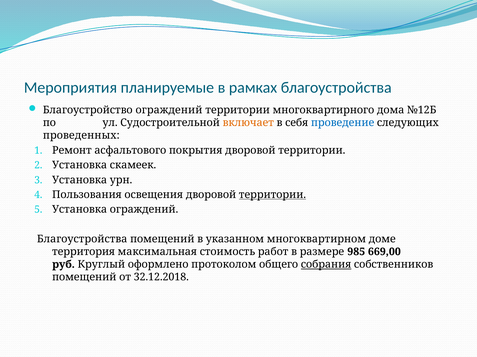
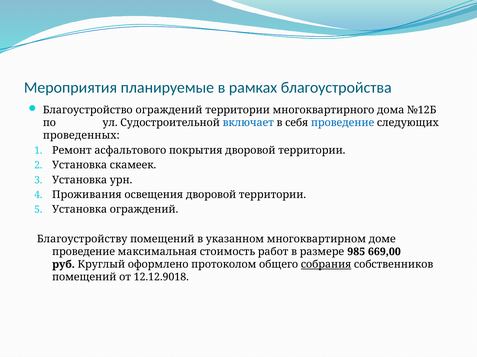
включает colour: orange -> blue (248, 123)
Пользования: Пользования -> Проживания (87, 195)
территории underline: present -> none (272, 195)
Благоустройства: Благоустройства -> Благоустройству (82, 239)
территория: территория -> проведение (84, 252)
32.12.2018: 32.12.2018 -> 12.12.9018 (161, 278)
